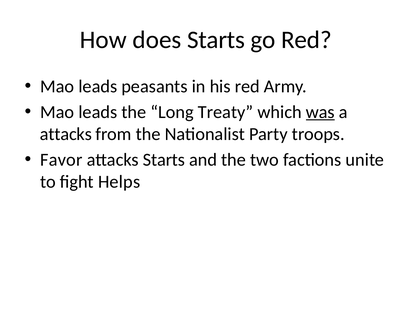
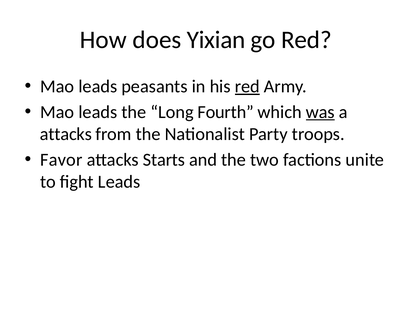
does Starts: Starts -> Yixian (216, 40)
red underline: none -> present (247, 86)
Treaty: Treaty -> Fourth (226, 112)
fight Helps: Helps -> Leads (119, 182)
